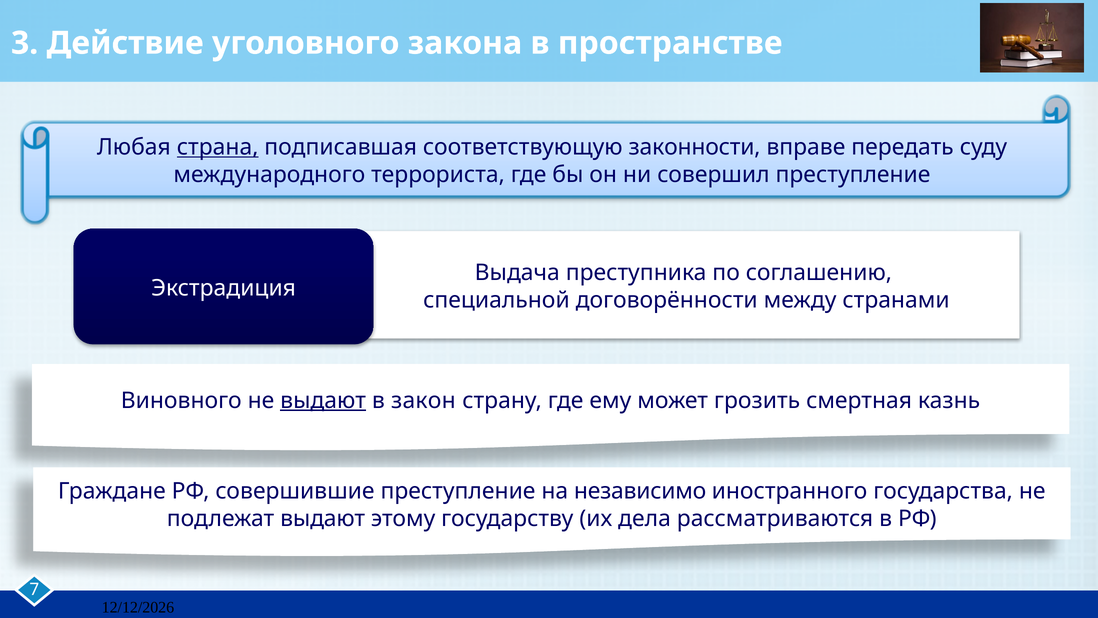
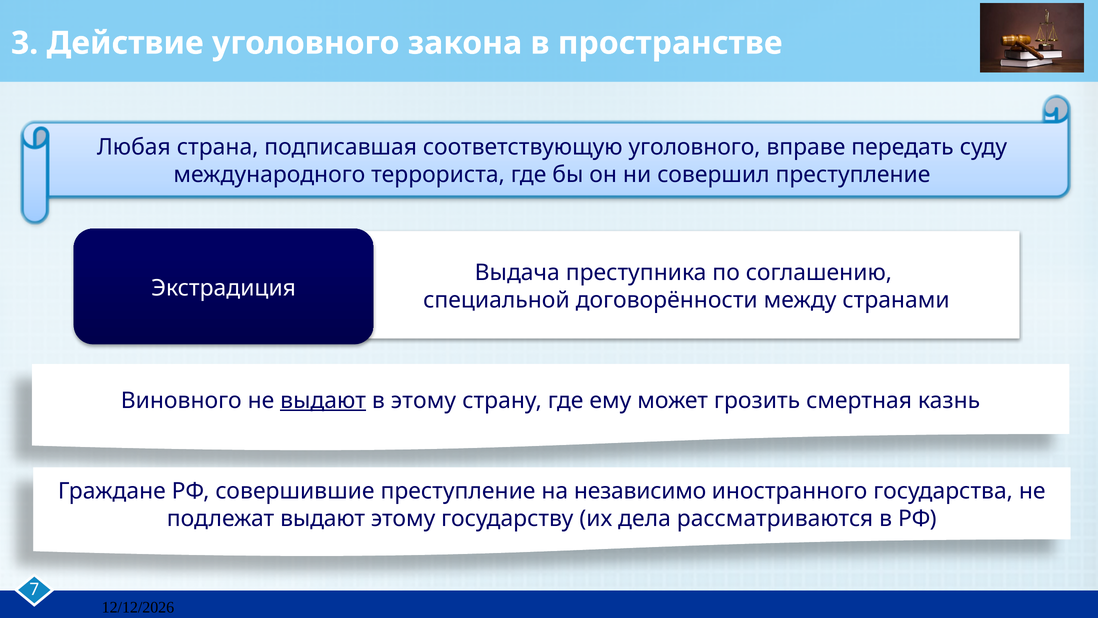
страна underline: present -> none (218, 147)
соответствующую законности: законности -> уголовного (695, 147)
в закон: закон -> этому (423, 400)
